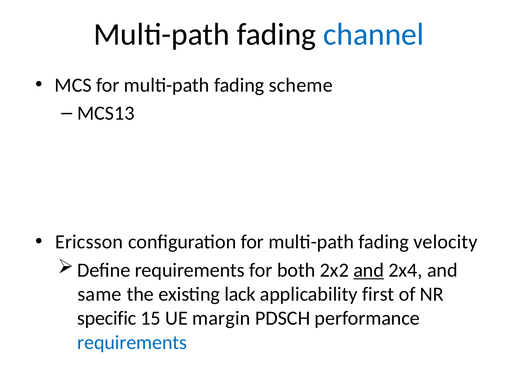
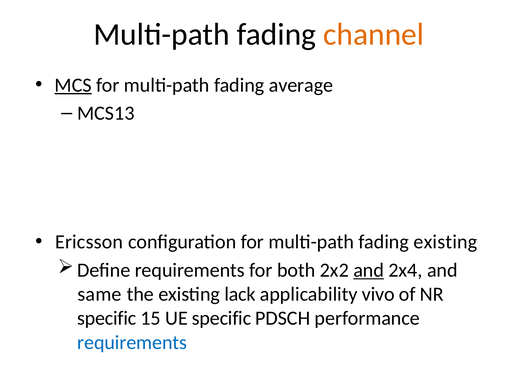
channel colour: blue -> orange (374, 34)
MCS underline: none -> present (73, 85)
scheme: scheme -> average (301, 85)
fading velocity: velocity -> existing (445, 242)
first: first -> vivo (378, 294)
UE margin: margin -> specific (222, 318)
